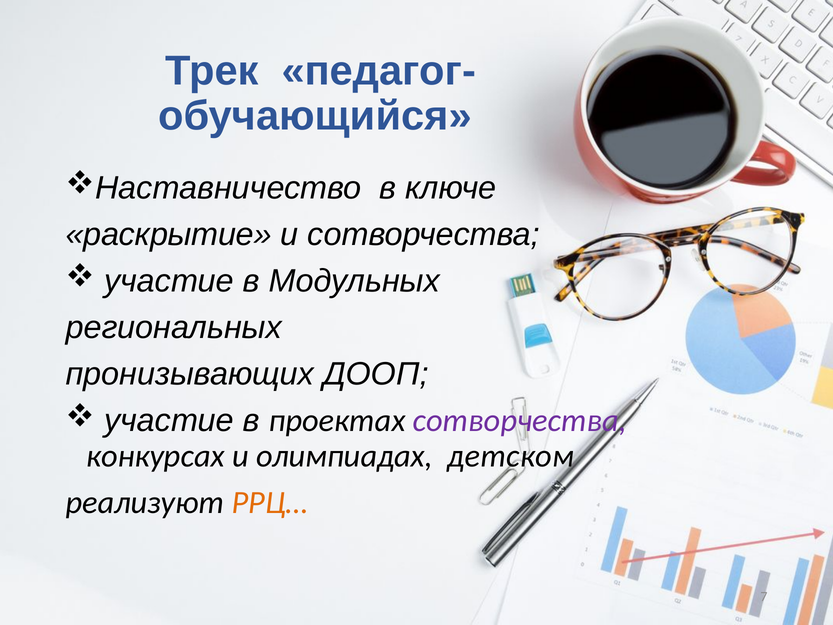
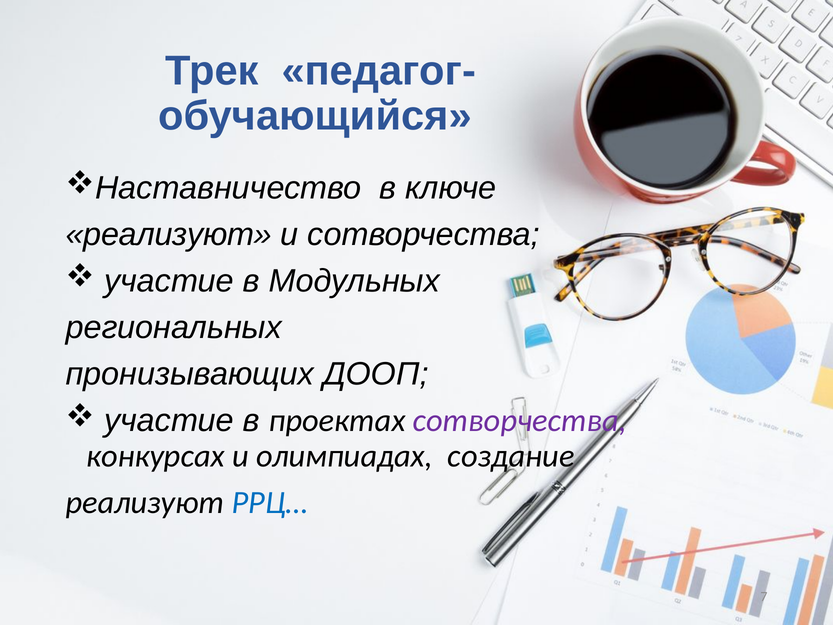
раскрытие: раскрытие -> реализуют (169, 234)
детском: детском -> создание (511, 456)
РРЦ… colour: orange -> blue (270, 502)
